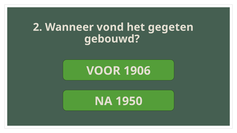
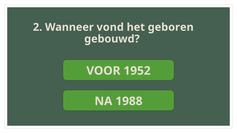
gegeten: gegeten -> geboren (171, 27)
1906: 1906 -> 1952 (137, 71)
1950: 1950 -> 1988 (129, 101)
